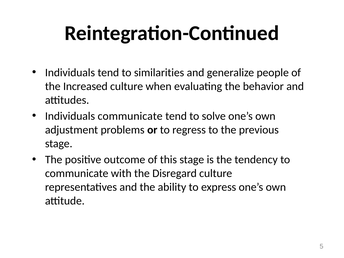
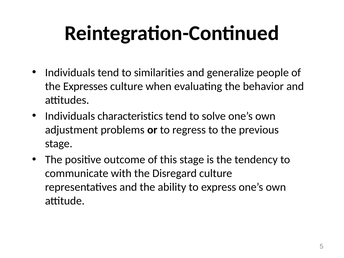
Increased: Increased -> Expresses (85, 86)
Individuals communicate: communicate -> characteristics (130, 116)
